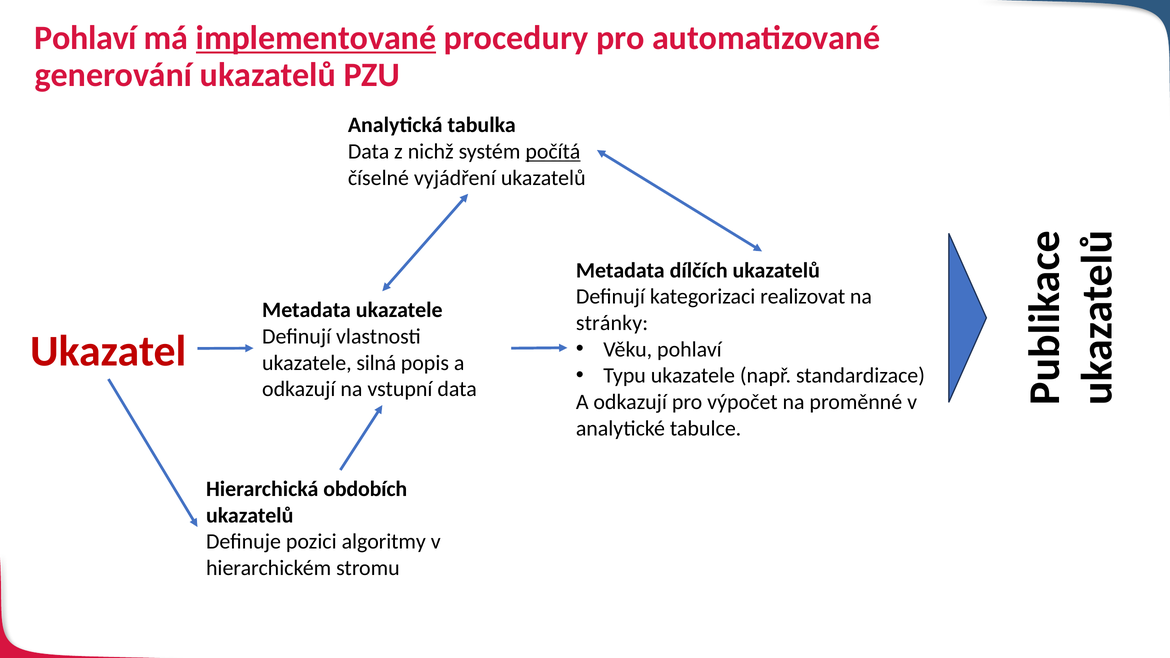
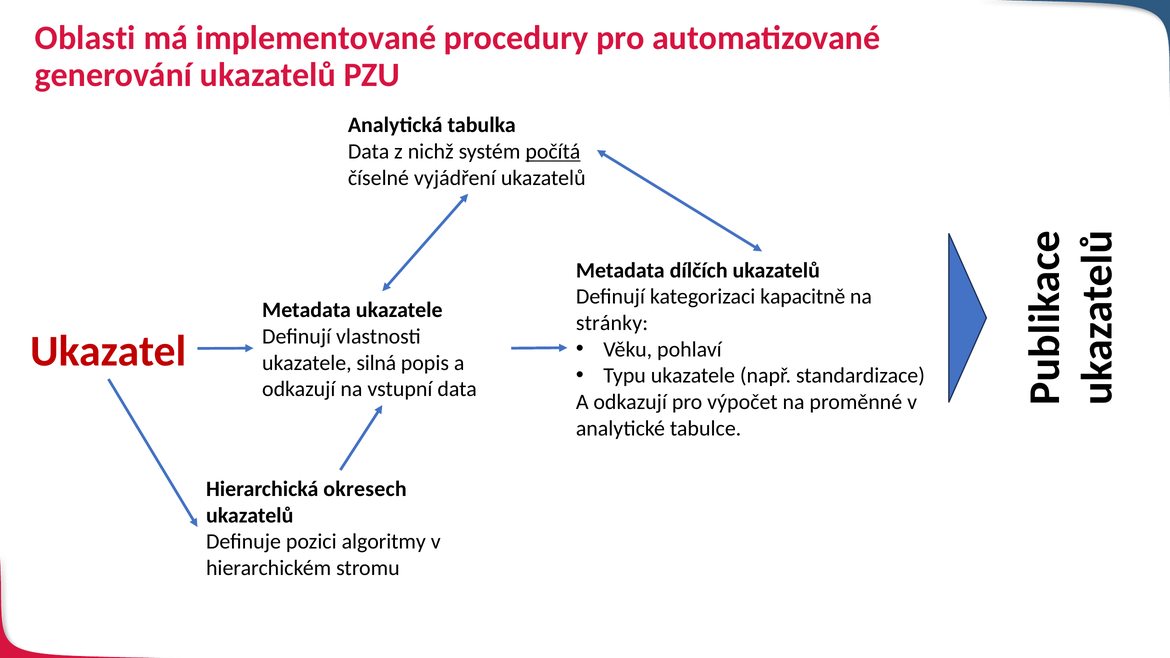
Pohlaví: Pohlaví -> Oblasti (85, 38)
implementované underline: present -> none (316, 38)
realizovat: realizovat -> kapacitně (803, 297)
obdobích: obdobích -> okresech (365, 489)
